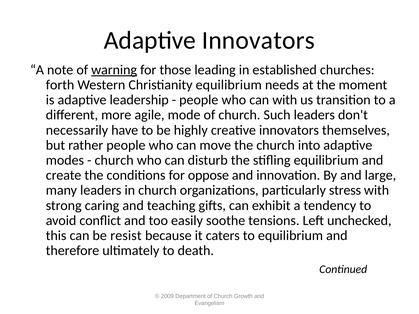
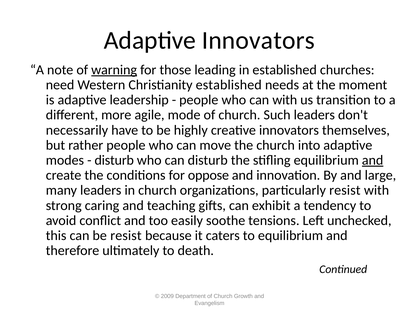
forth: forth -> need (60, 85)
Christianity equilibrium: equilibrium -> established (229, 85)
church: church -> disturb (114, 160)
and underline: none -> present (373, 160)
particularly stress: stress -> resist (345, 190)
